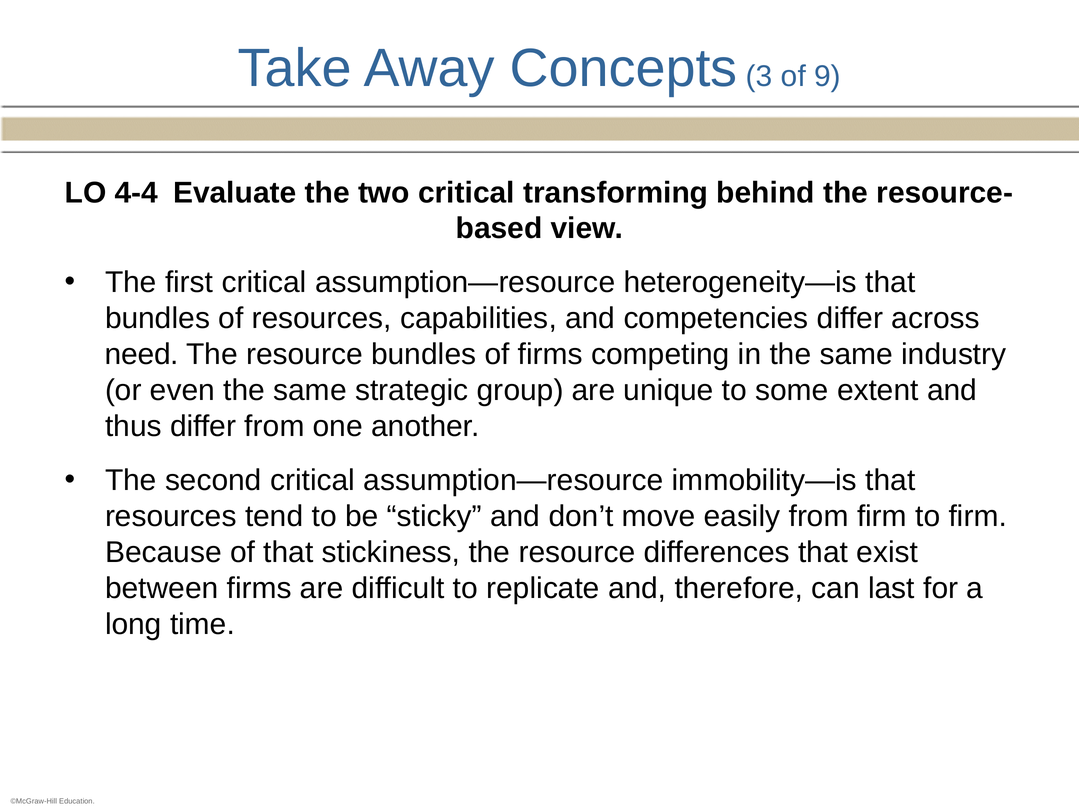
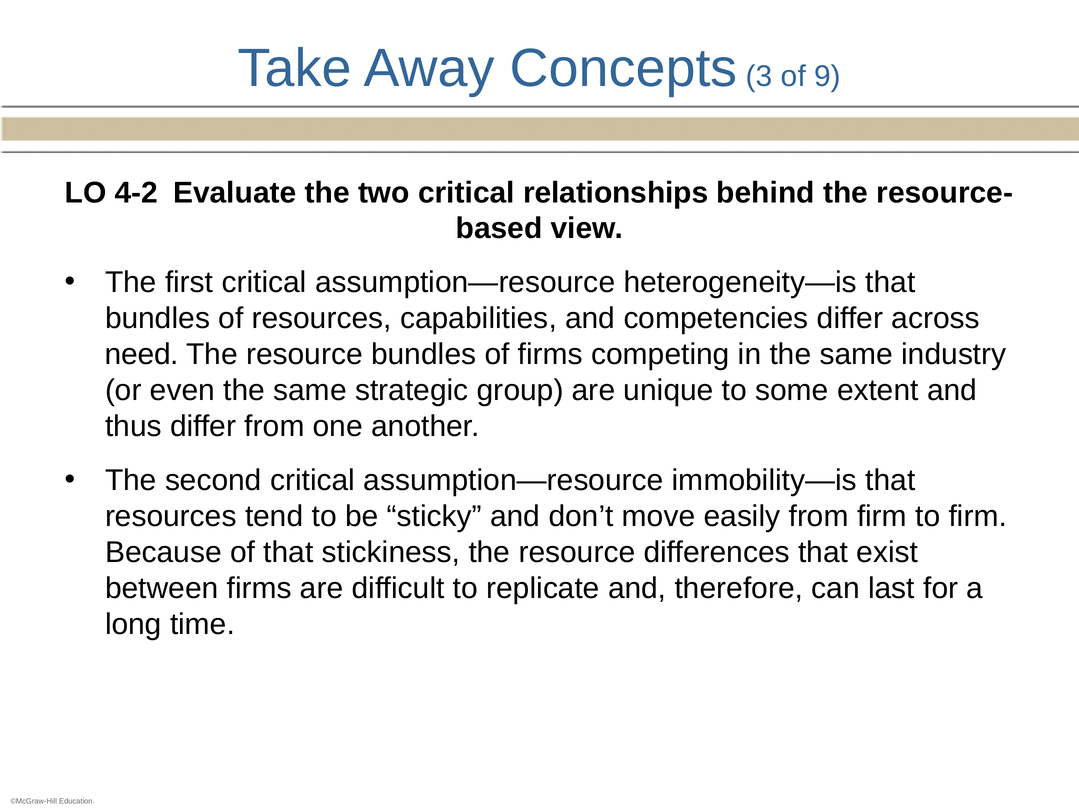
4-4: 4-4 -> 4-2 (136, 193)
transforming: transforming -> relationships (616, 193)
